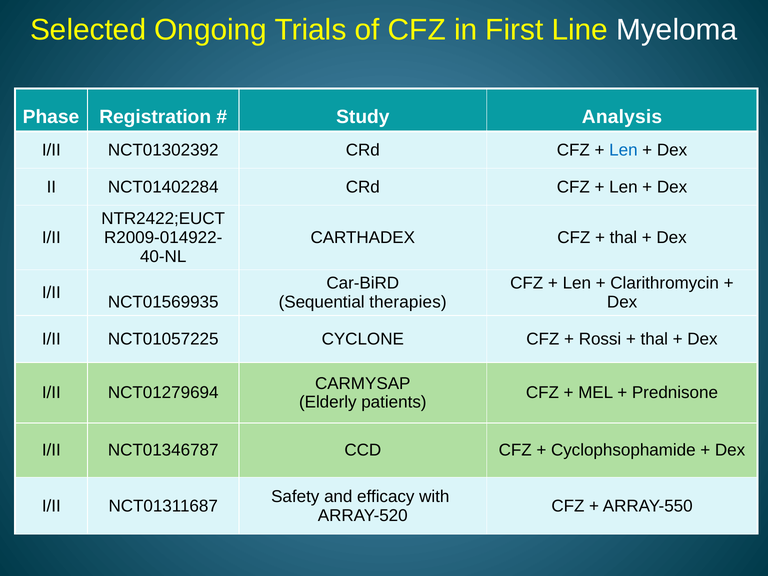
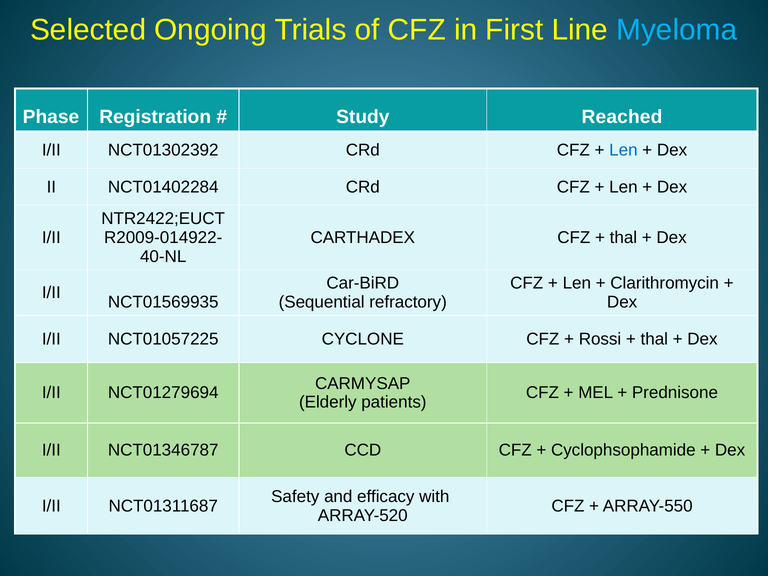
Myeloma colour: white -> light blue (677, 30)
Analysis: Analysis -> Reached (622, 117)
therapies: therapies -> refractory (408, 302)
